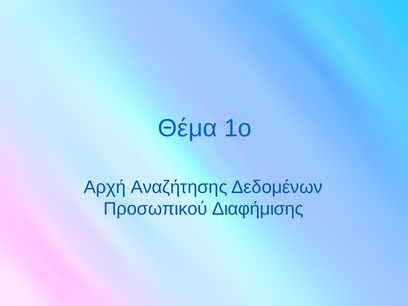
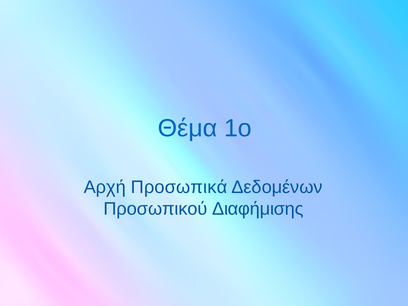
Αναζήτησης: Αναζήτησης -> Προσωπικά (179, 187)
